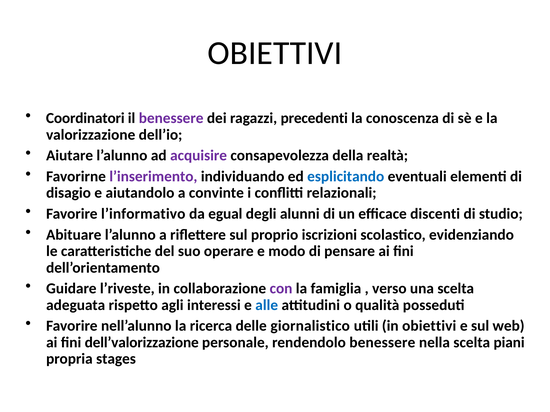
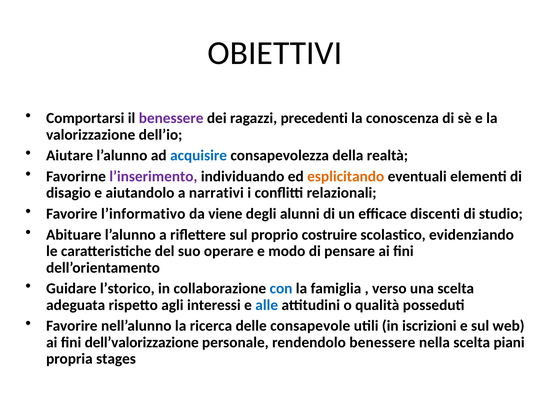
Coordinatori: Coordinatori -> Comportarsi (85, 118)
acquisire colour: purple -> blue (199, 156)
esplicitando colour: blue -> orange (346, 177)
convinte: convinte -> narrativi (216, 193)
egual: egual -> viene (225, 214)
iscrizioni: iscrizioni -> costruire (329, 235)
l’riveste: l’riveste -> l’storico (127, 289)
con colour: purple -> blue (281, 289)
giornalistico: giornalistico -> consapevole (310, 326)
in obiettivi: obiettivi -> iscrizioni (429, 326)
